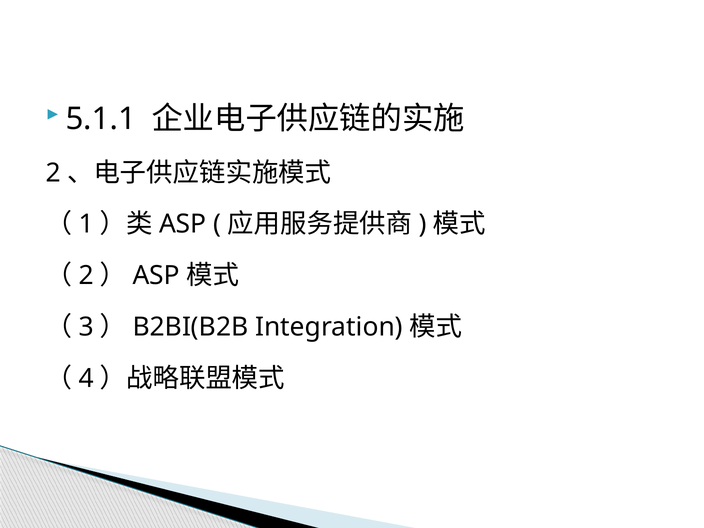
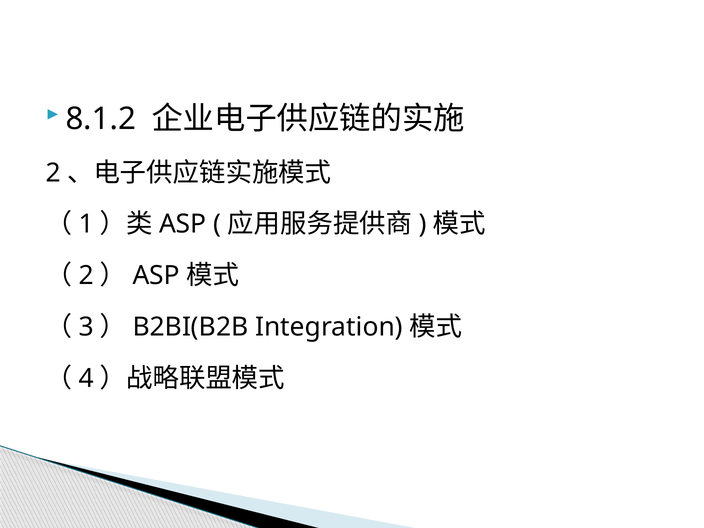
5.1.1: 5.1.1 -> 8.1.2 (101, 119)
